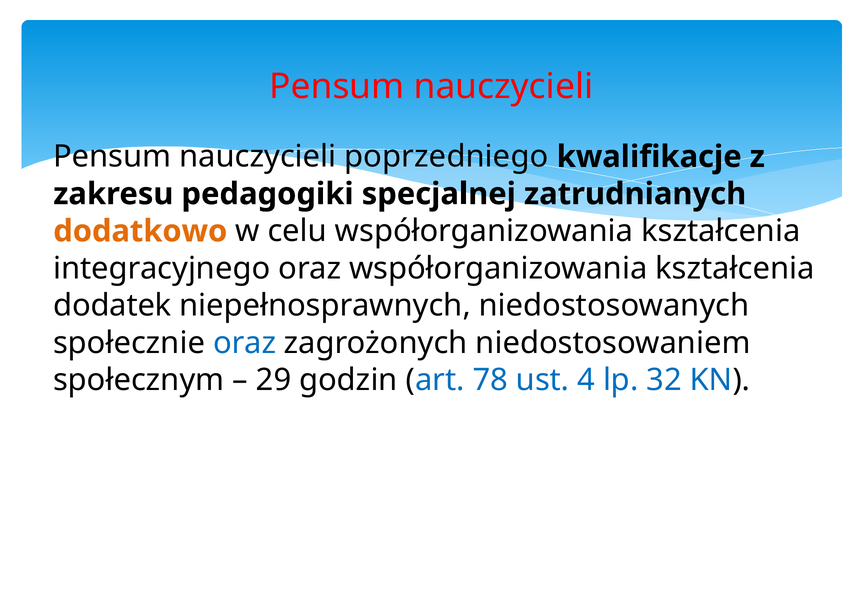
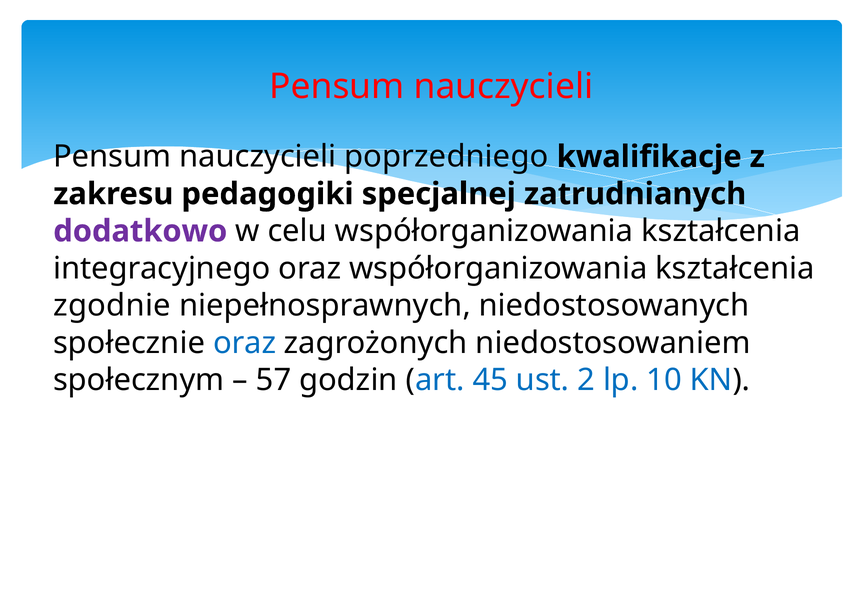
dodatkowo colour: orange -> purple (140, 231)
dodatek: dodatek -> zgodnie (112, 305)
29: 29 -> 57 (274, 380)
78: 78 -> 45 (490, 380)
4: 4 -> 2 (586, 380)
32: 32 -> 10 (664, 380)
